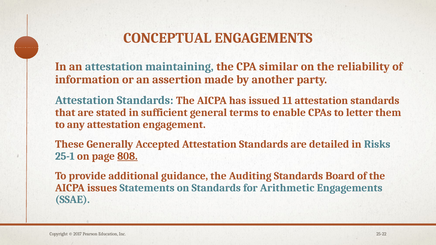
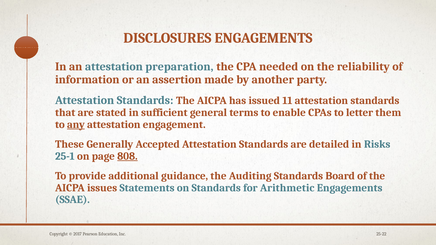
CONCEPTUAL: CONCEPTUAL -> DISCLOSURES (167, 38)
maintaining: maintaining -> preparation (179, 67)
similar: similar -> needed (279, 67)
any underline: none -> present (76, 125)
